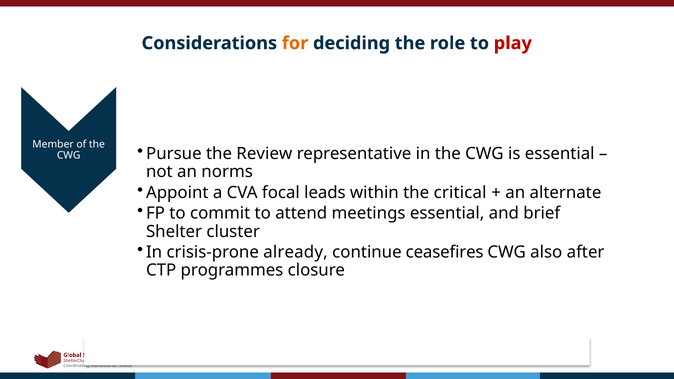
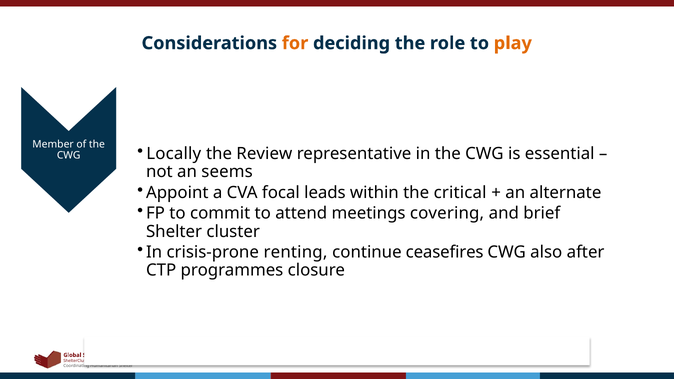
play colour: red -> orange (513, 43)
Pursue: Pursue -> Locally (174, 154)
norms: norms -> seems (227, 172)
meetings essential: essential -> covering (447, 213)
already: already -> renting (295, 252)
